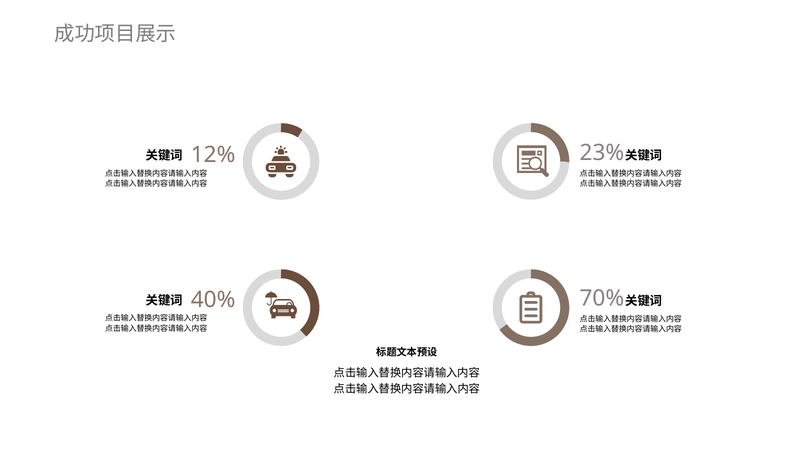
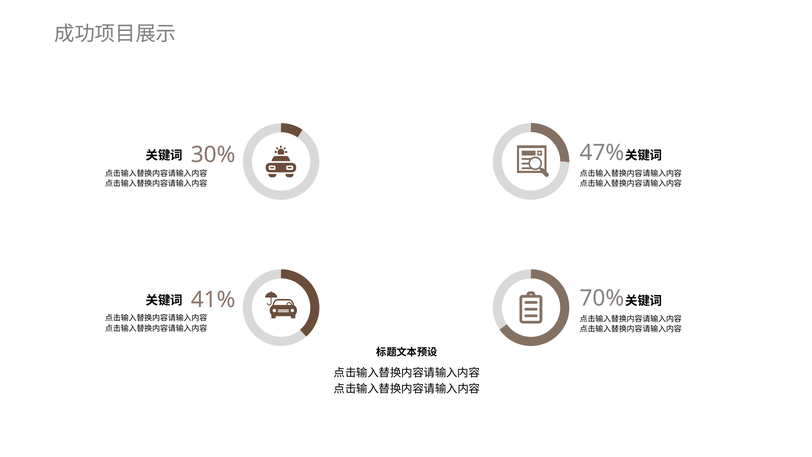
23%: 23% -> 47% (602, 153)
12%: 12% -> 30% (213, 155)
40%: 40% -> 41% (213, 299)
